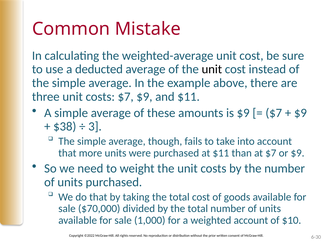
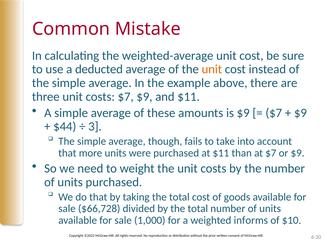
unit colour: black -> orange (212, 69)
$38: $38 -> $44 (65, 126)
$70,000: $70,000 -> $66,728 (99, 208)
weighted account: account -> informs (251, 220)
